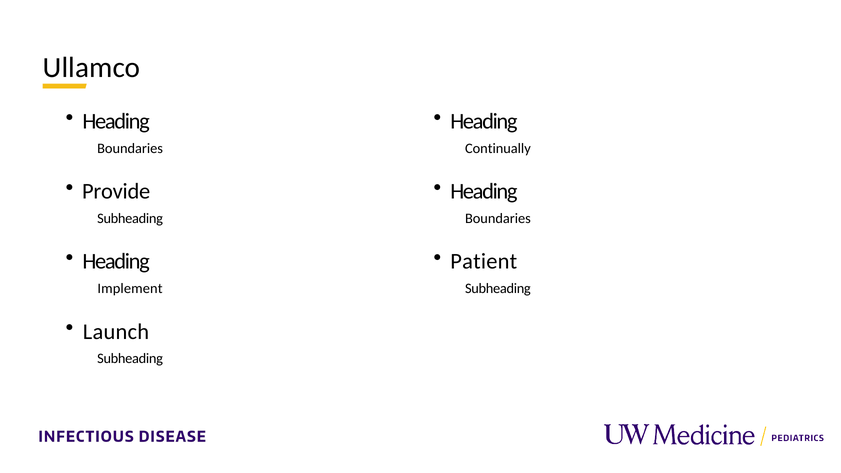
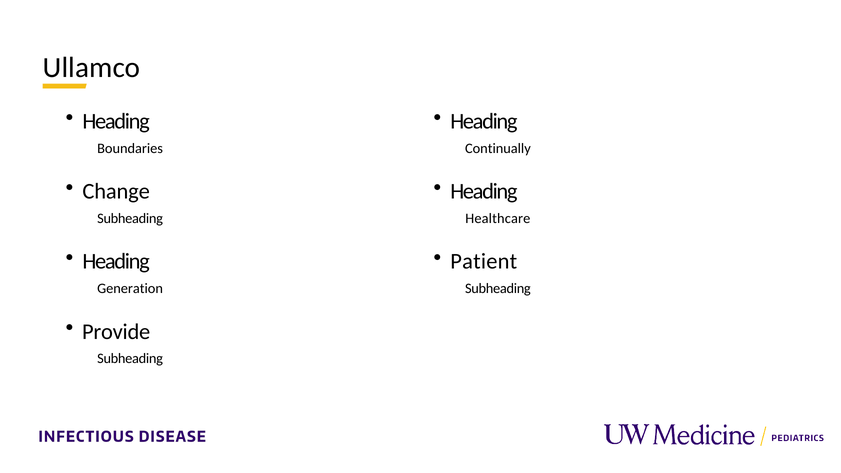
Provide: Provide -> Change (116, 191)
Boundaries: Boundaries -> Healthcare (498, 218)
Implement: Implement -> Generation (130, 288)
Launch: Launch -> Provide (116, 332)
